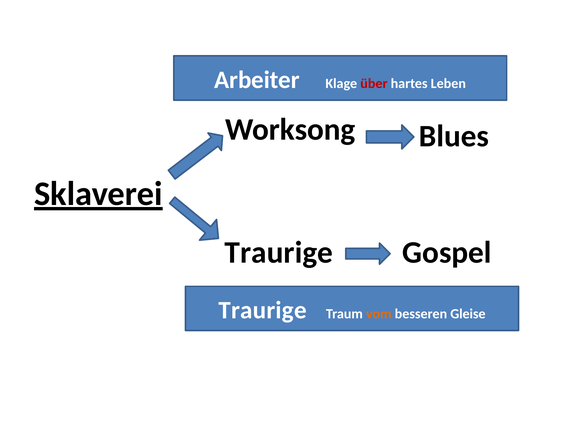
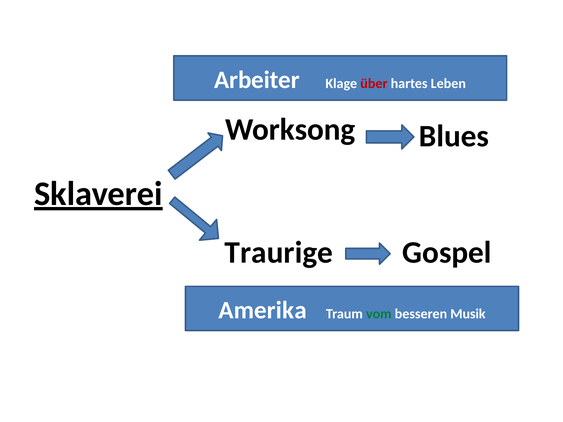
Traurige: Traurige -> Amerika (263, 310)
vom colour: orange -> green (379, 314)
Gleise: Gleise -> Musik (468, 314)
